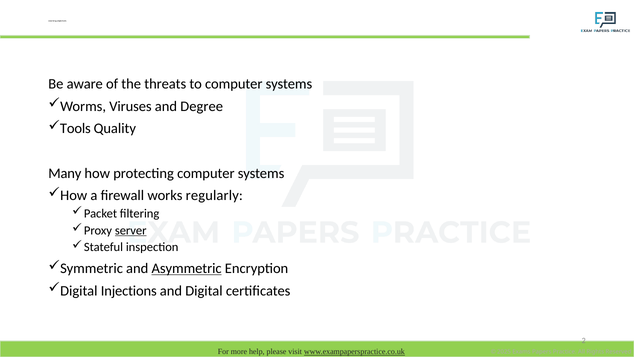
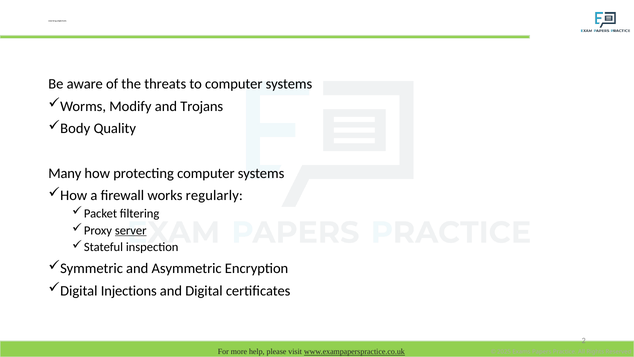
Viruses: Viruses -> Modify (130, 106)
Degree: Degree -> Trojans (202, 106)
Tools: Tools -> Body (75, 129)
Asymmetric underline: present -> none (187, 268)
